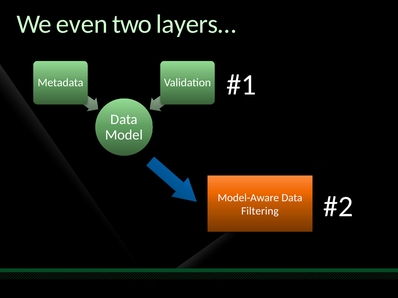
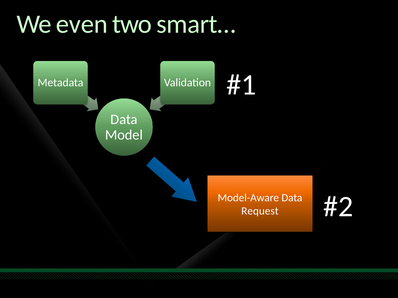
layers…: layers… -> smart… (196, 24)
Filtering: Filtering -> Request (260, 211)
